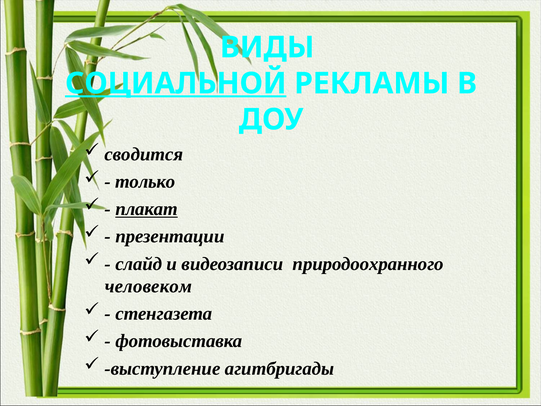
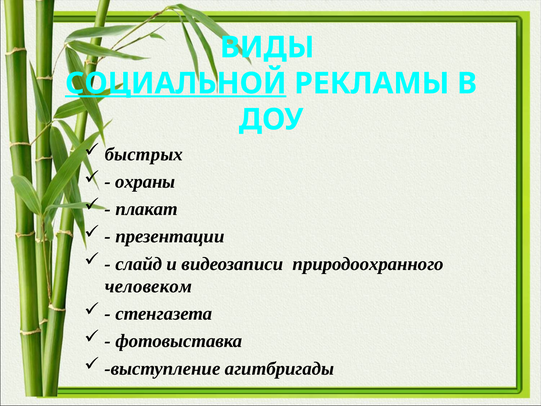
сводится: сводится -> быстрых (144, 154)
только: только -> охраны (145, 182)
плакат underline: present -> none (147, 209)
